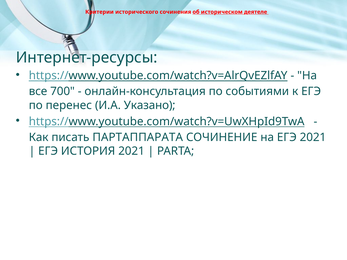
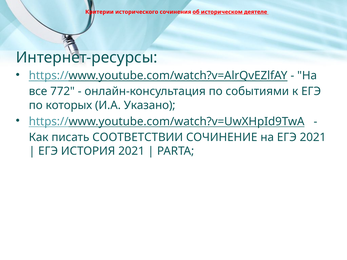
700: 700 -> 772 (62, 92)
перенес: перенес -> которых (69, 105)
ПАРТАППАРАТА: ПАРТАППАРАТА -> СООТВЕТСТВИИ (138, 137)
